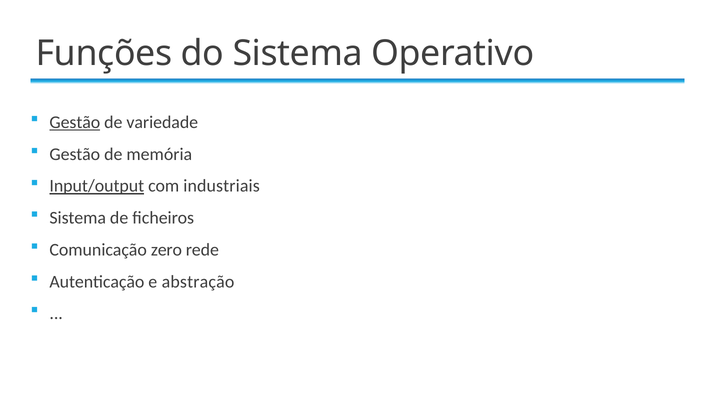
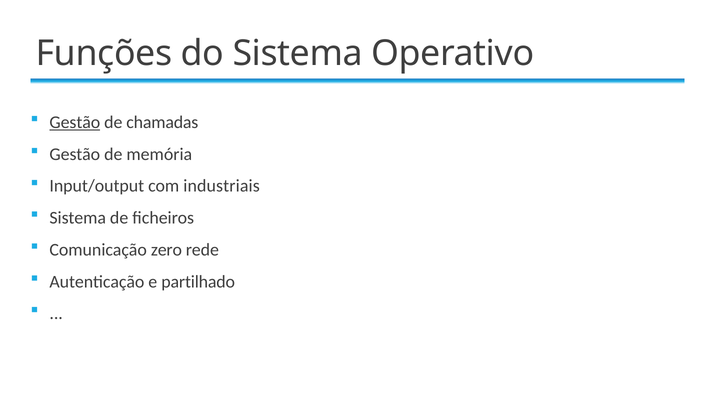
variedade: variedade -> chamadas (162, 122)
Input/output underline: present -> none (97, 186)
abstração: abstração -> partilhado (198, 282)
